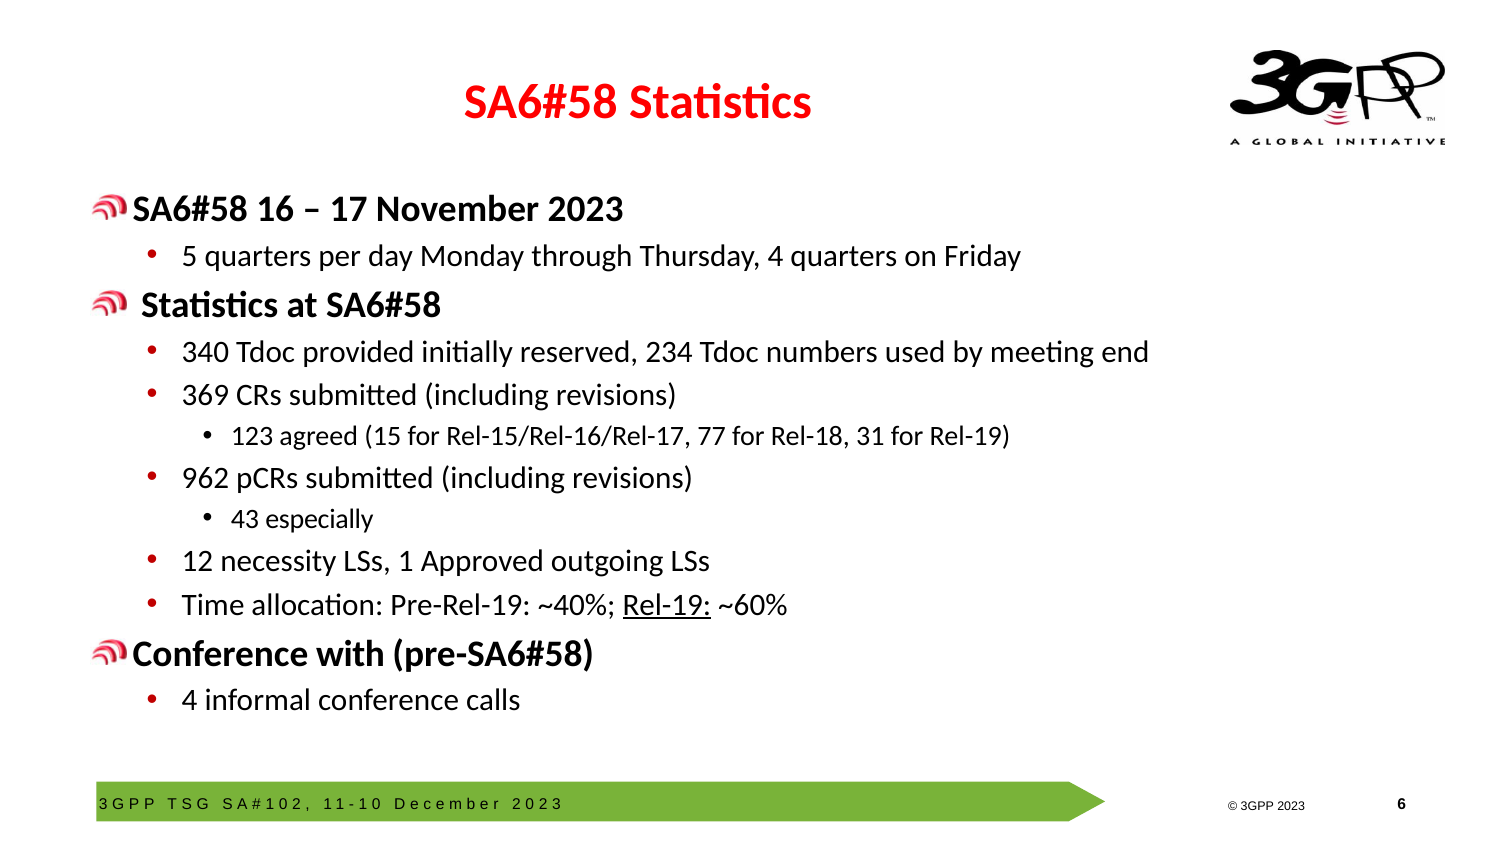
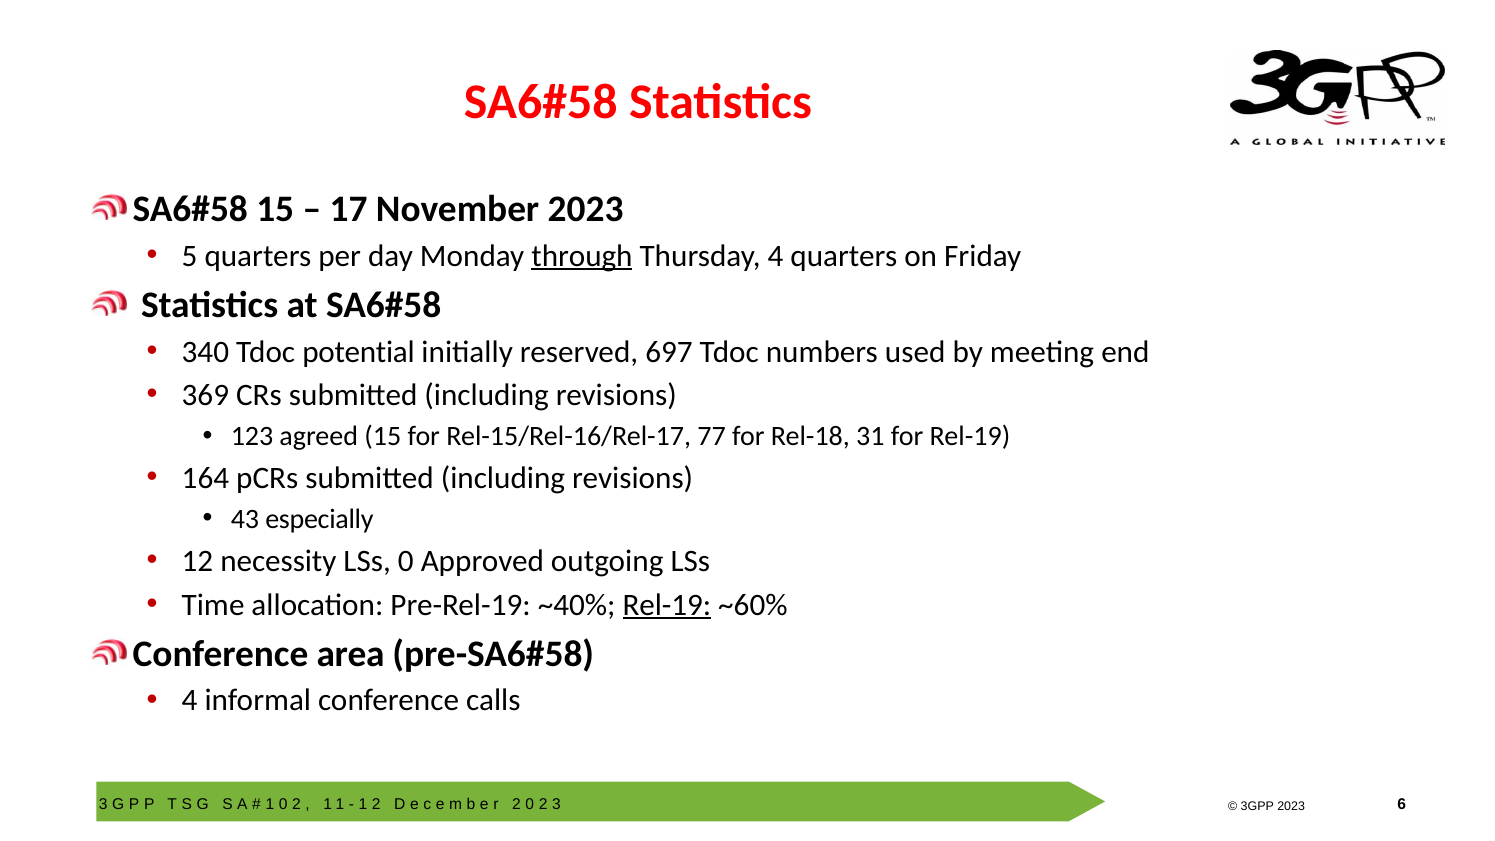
16: 16 -> 15 (275, 209)
through underline: none -> present (582, 256)
provided: provided -> potential (358, 352)
234: 234 -> 697 (669, 352)
962: 962 -> 164 (205, 478)
LSs 1: 1 -> 0 (406, 561)
with: with -> area (351, 654)
0: 0 -> 2 (376, 804)
